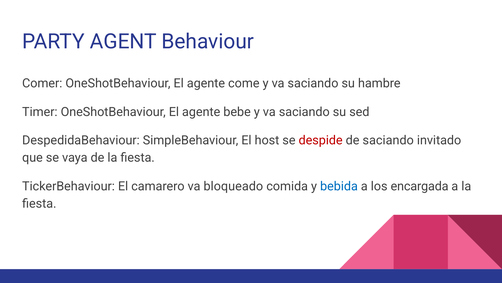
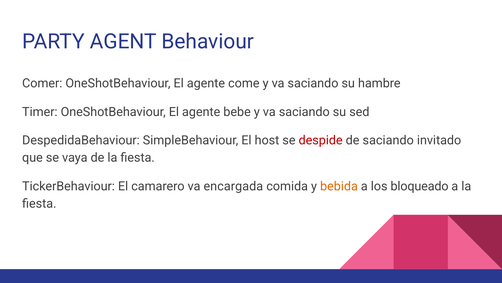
bloqueado: bloqueado -> encargada (233, 186)
bebida colour: blue -> orange (339, 186)
encargada: encargada -> bloqueado (420, 186)
